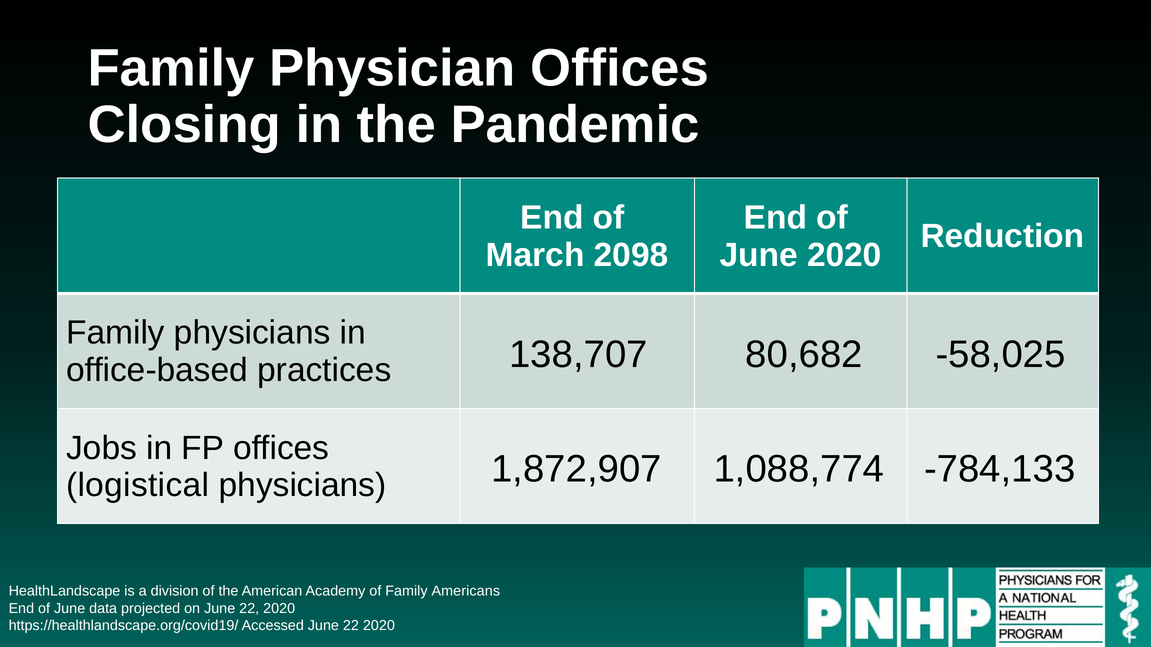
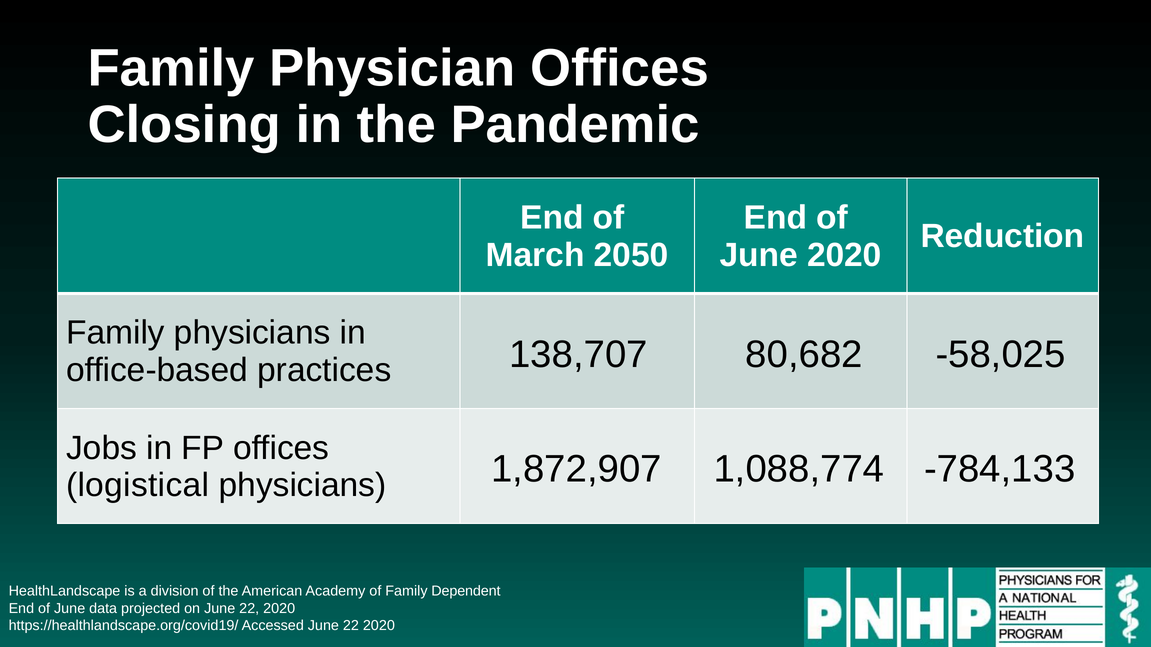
2098: 2098 -> 2050 (631, 255)
Americans: Americans -> Dependent (466, 591)
